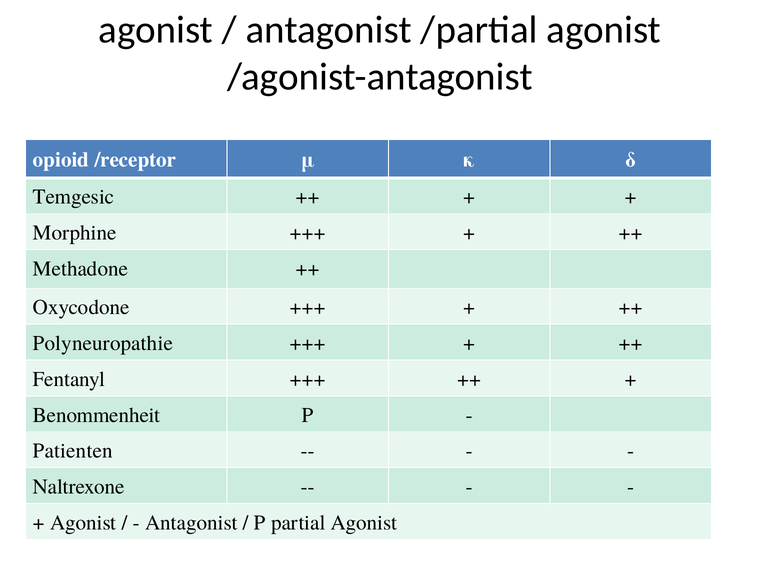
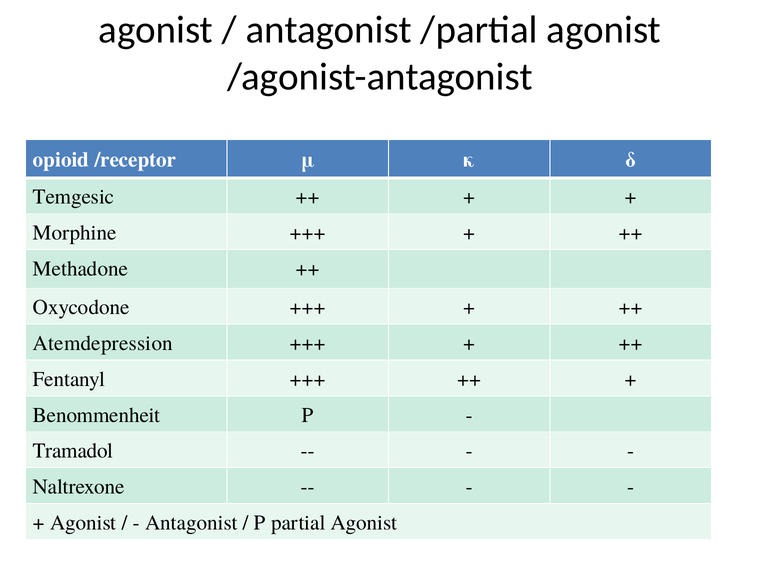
Polyneuropathie: Polyneuropathie -> Atemdepression (103, 343)
Patienten: Patienten -> Tramadol (73, 451)
